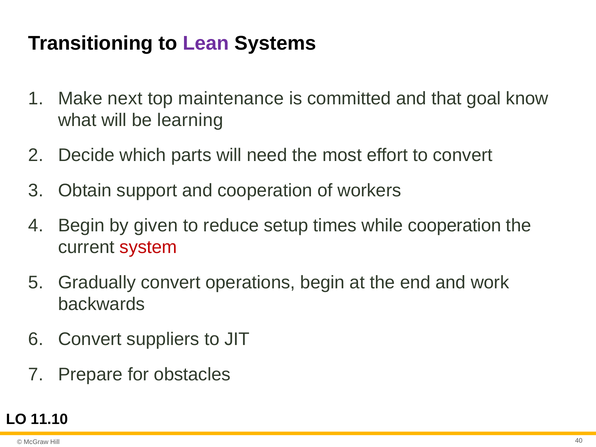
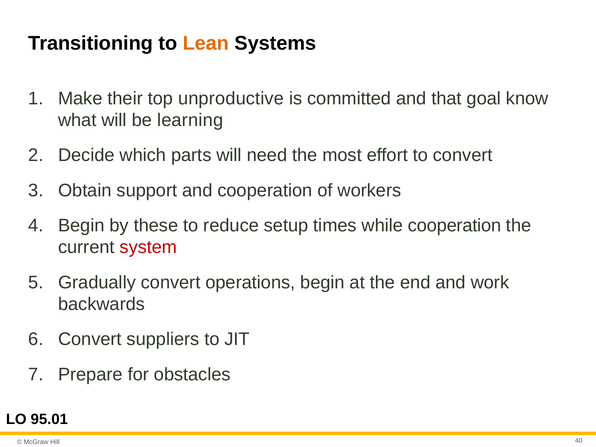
Lean colour: purple -> orange (206, 43)
next: next -> their (125, 98)
maintenance: maintenance -> unproductive (231, 98)
given: given -> these (156, 225)
11.10: 11.10 -> 95.01 (49, 419)
